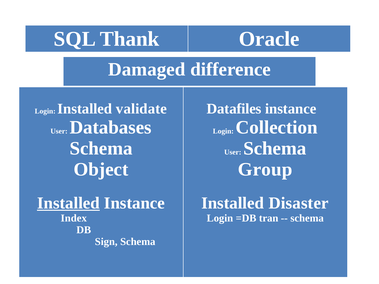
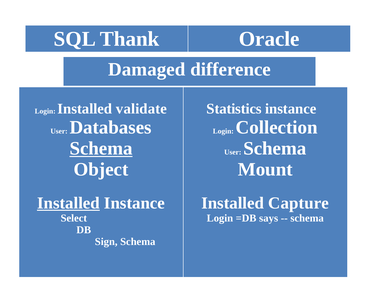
Datafiles: Datafiles -> Statistics (234, 109)
Schema underline: none -> present (101, 149)
Group: Group -> Mount (265, 169)
Disaster: Disaster -> Capture (299, 203)
Index: Index -> Select (74, 218)
tran: tran -> says (269, 218)
